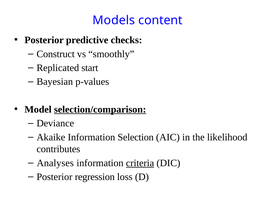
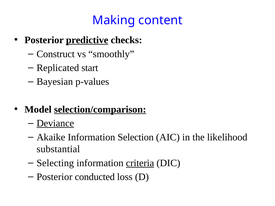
Models: Models -> Making (114, 20)
predictive underline: none -> present (87, 40)
Deviance underline: none -> present (55, 123)
contributes: contributes -> substantial (58, 149)
Analyses: Analyses -> Selecting (55, 163)
regression: regression -> conducted (95, 177)
